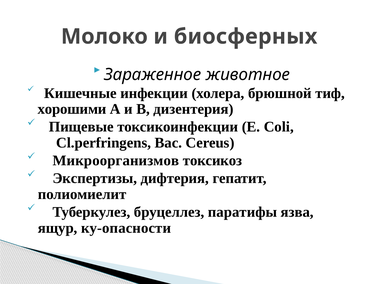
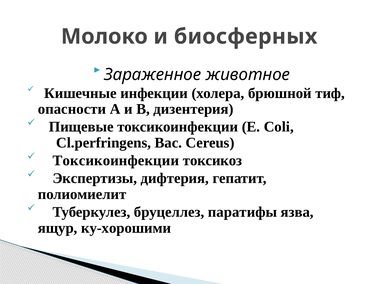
хорошими: хорошими -> опасности (72, 109)
Микроорганизмов: Микроорганизмов -> Токсикоинфекции (116, 161)
ку-опасности: ку-опасности -> ку-хорошими (126, 228)
